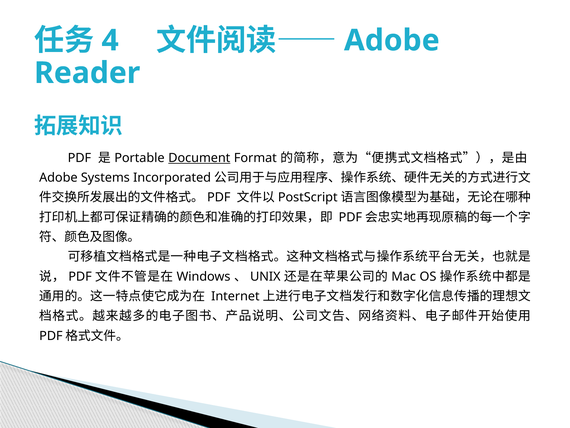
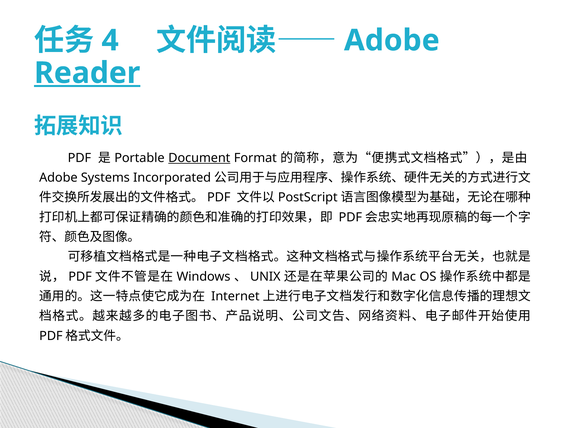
Reader underline: none -> present (87, 73)
